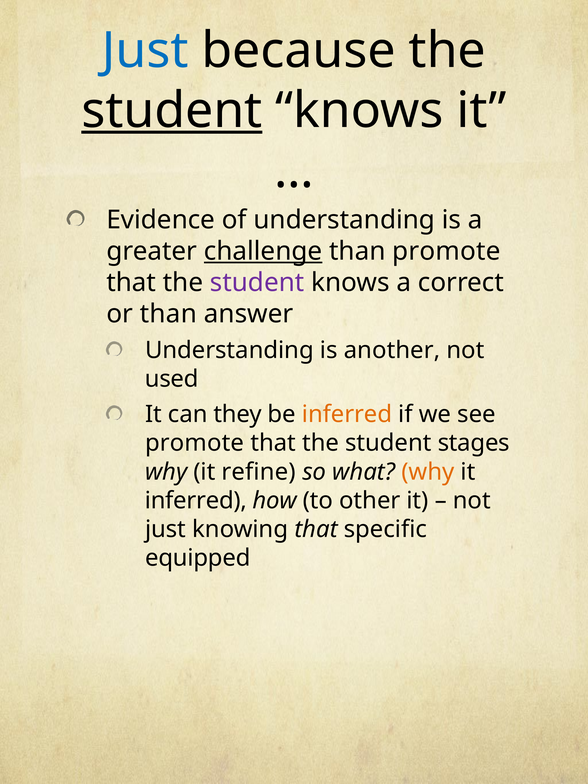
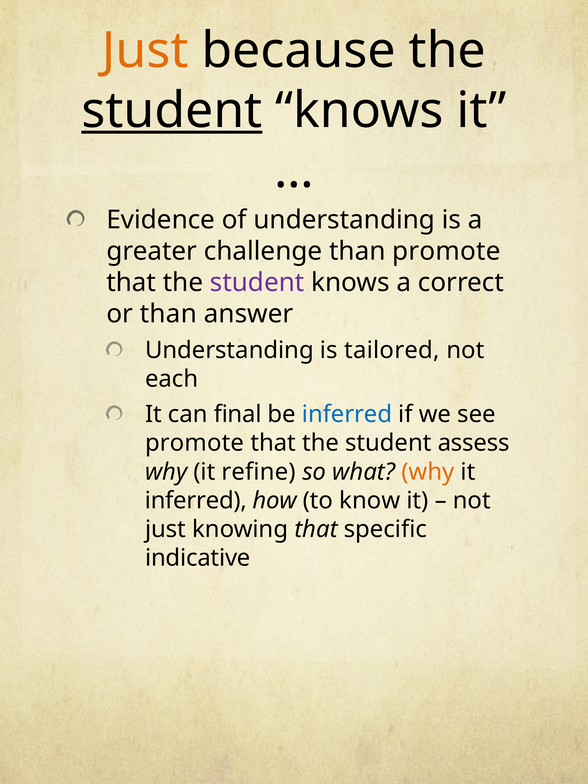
Just colour: blue -> orange (145, 51)
challenge underline: present -> none (263, 251)
another: another -> tailored (392, 350)
used: used -> each (172, 379)
they: they -> final (238, 414)
inferred colour: orange -> blue (347, 414)
stages: stages -> assess (474, 443)
other: other -> know (370, 501)
equipped: equipped -> indicative (198, 558)
